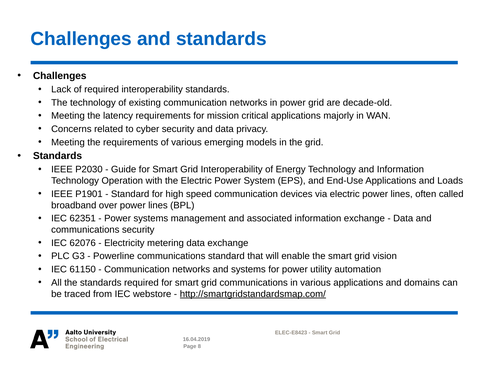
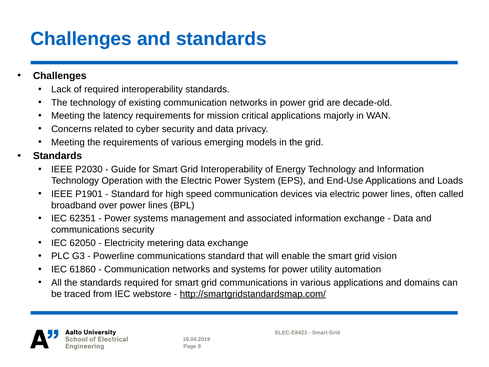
62076: 62076 -> 62050 (83, 243)
61150: 61150 -> 61860 (83, 269)
